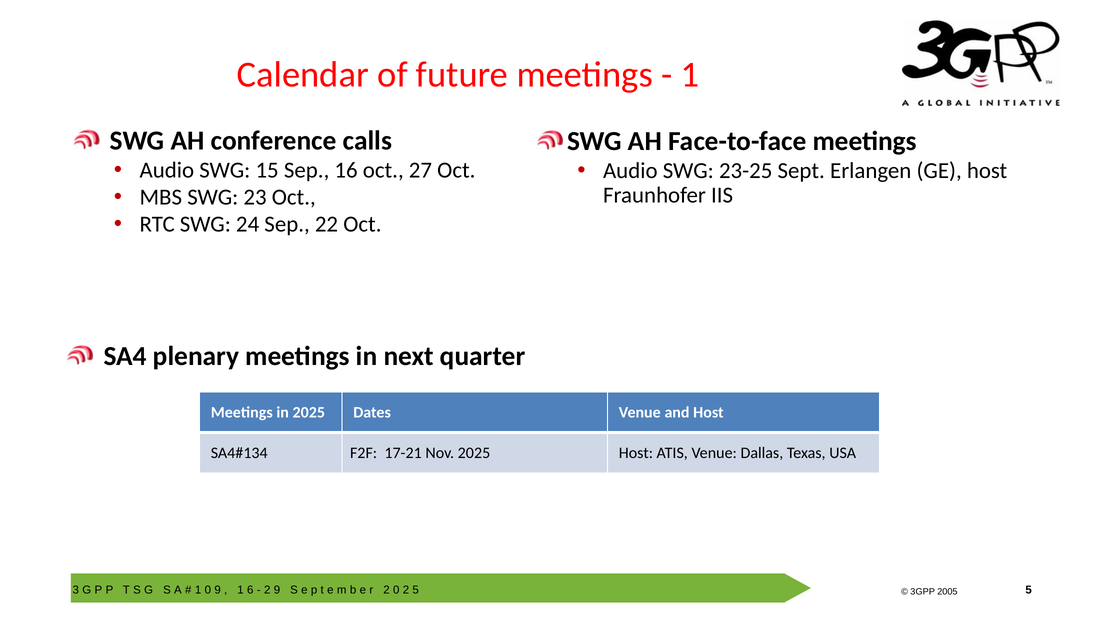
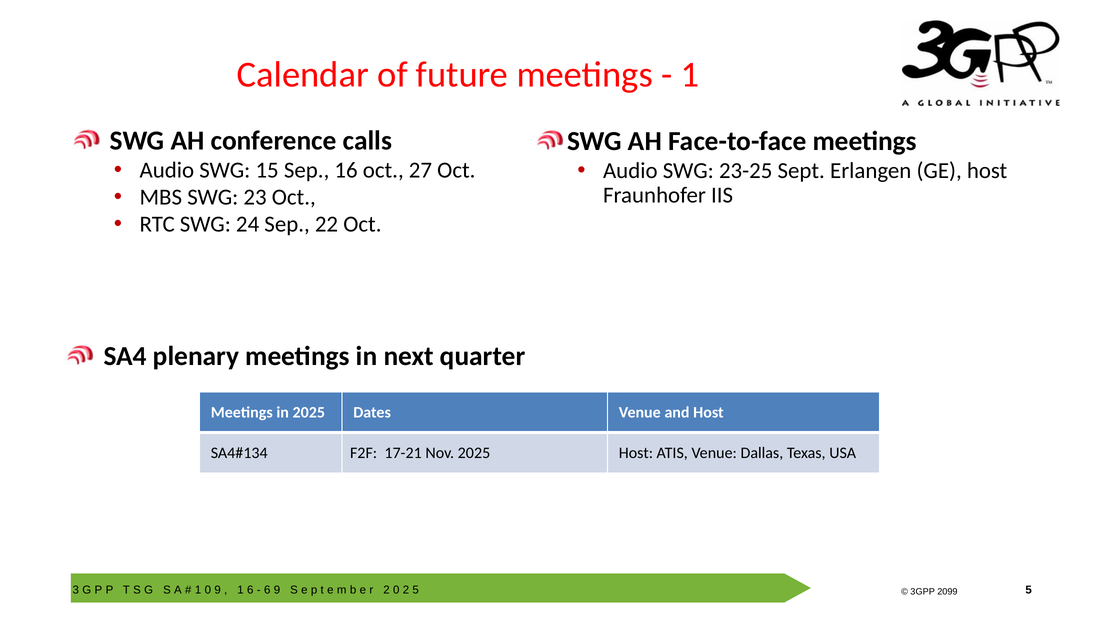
2: 2 -> 6 (267, 590)
2005: 2005 -> 2099 (947, 592)
